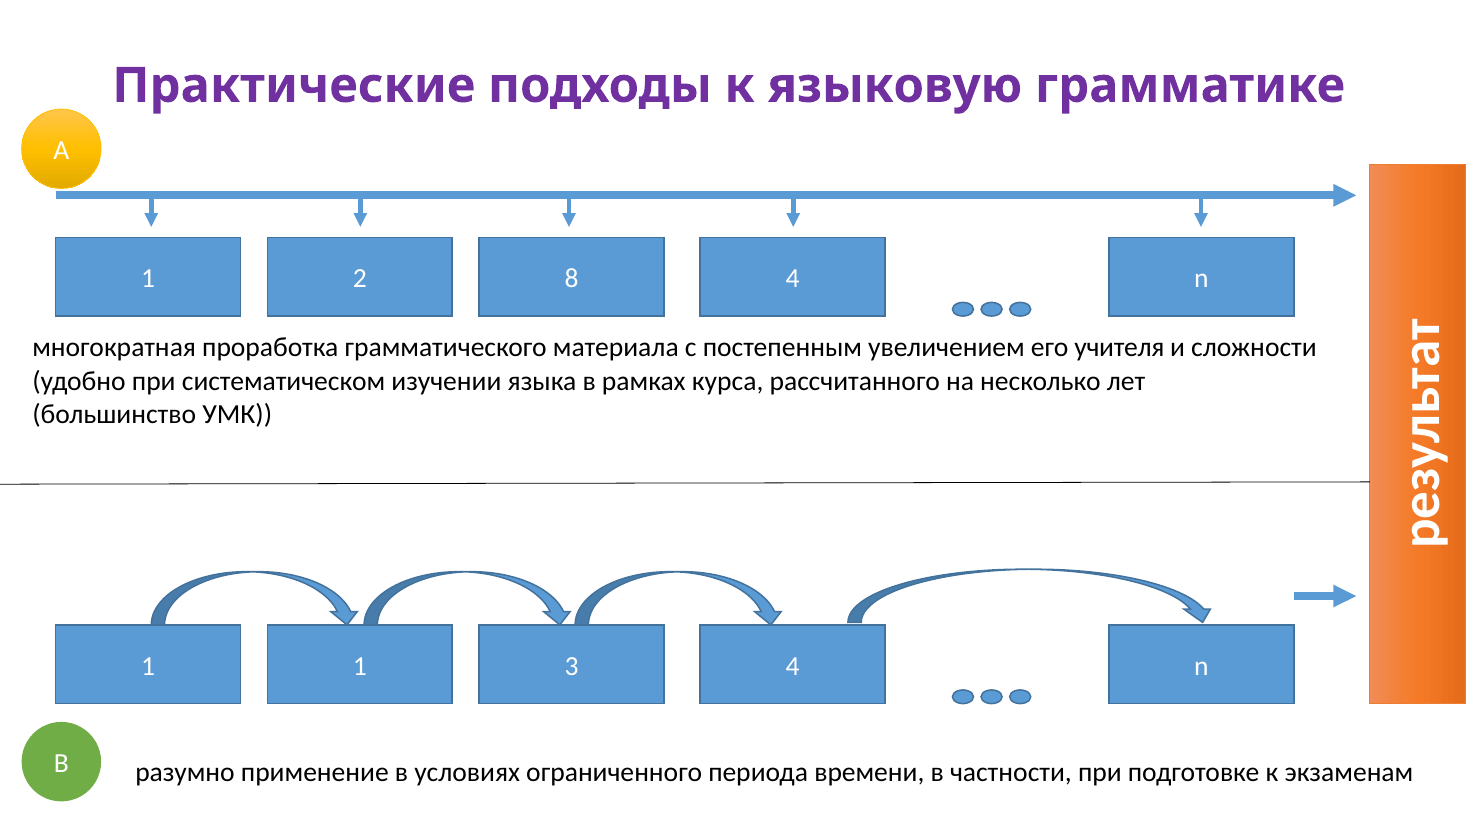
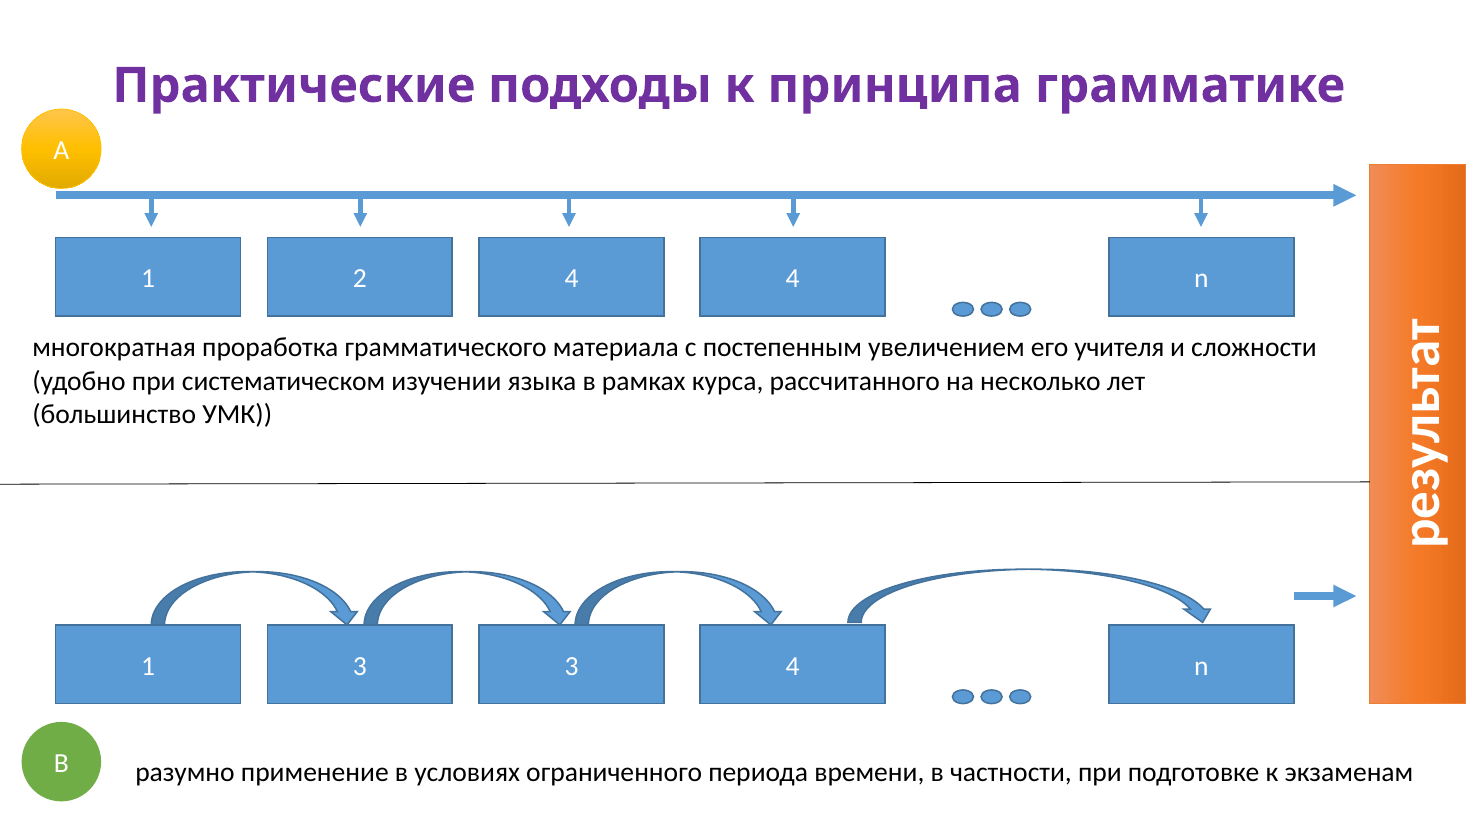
языковую: языковую -> принципа (895, 86)
2 8: 8 -> 4 (571, 279)
1 1: 1 -> 3 (360, 666)
